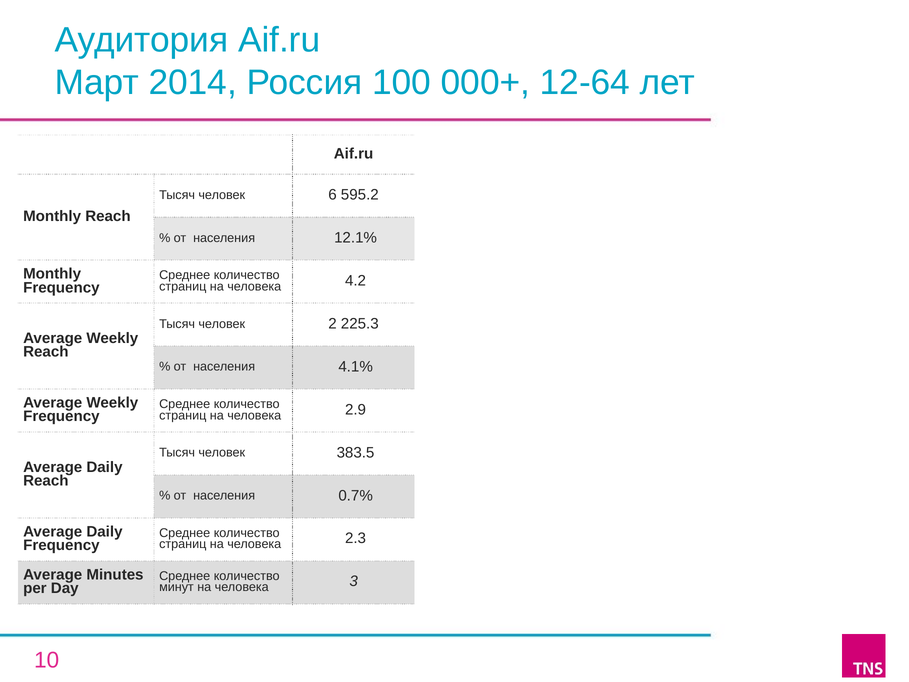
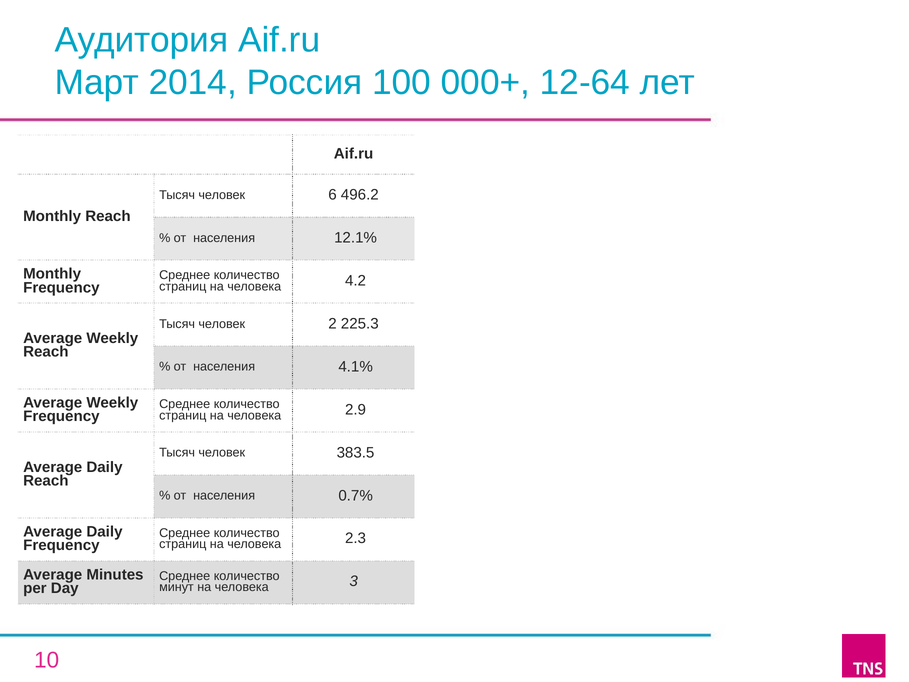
595.2: 595.2 -> 496.2 (360, 195)
